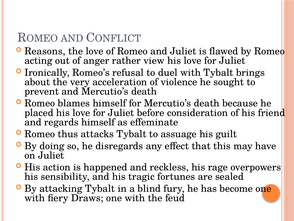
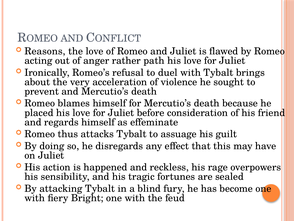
view: view -> path (154, 61)
Draws: Draws -> Bright (87, 198)
